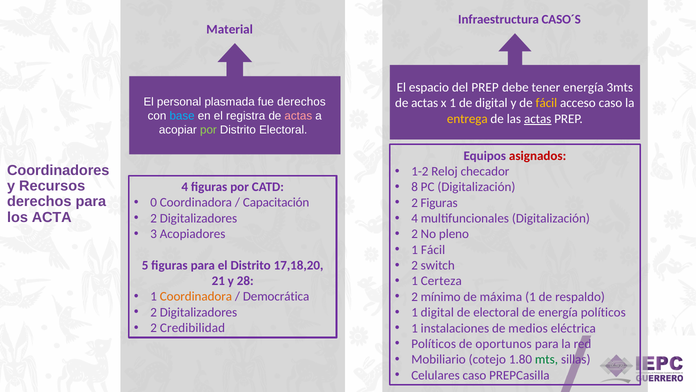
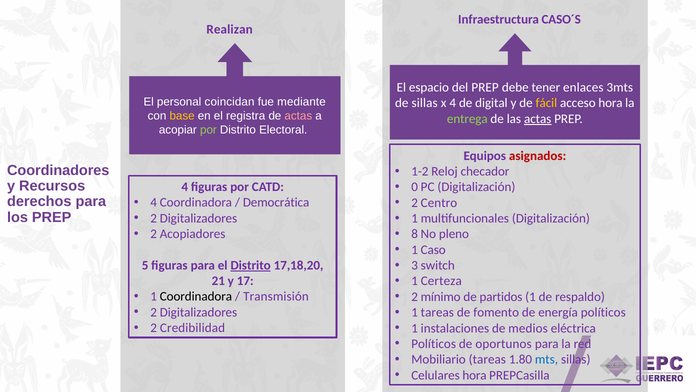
Material: Material -> Realizan (230, 29)
tener energía: energía -> enlaces (583, 87)
plasmada: plasmada -> coincidan (230, 102)
fue derechos: derechos -> mediante (301, 102)
actas: actas -> sillas (425, 103)
x 1: 1 -> 4 (453, 103)
acceso caso: caso -> hora (611, 103)
base colour: light blue -> yellow (182, 116)
entrega colour: yellow -> light green (467, 119)
8: 8 -> 0 (415, 187)
0: 0 -> 4 (154, 202)
Capacitación: Capacitación -> Democrática (276, 202)
2 Figuras: Figuras -> Centro (439, 202)
los ACTA: ACTA -> PREP (52, 217)
4: 4 -> 1 (415, 218)
3: 3 -> 2 (154, 234)
2: 2 -> 8 (415, 234)
1 Fácil: Fácil -> Caso (433, 249)
2: 2 -> 3 (415, 265)
Distrito underline: none -> present (251, 265)
28: 28 -> 17 (245, 281)
Coordinadora colour: orange -> black (196, 296)
Democrática: Democrática -> Transmisión (276, 296)
máxima: máxima -> partidos (501, 296)
1 digital: digital -> tareas (437, 312)
de electoral: electoral -> fomento (496, 312)
Mobiliario cotejo: cotejo -> tareas (487, 359)
mts colour: green -> blue (547, 359)
Celulares caso: caso -> hora (474, 375)
